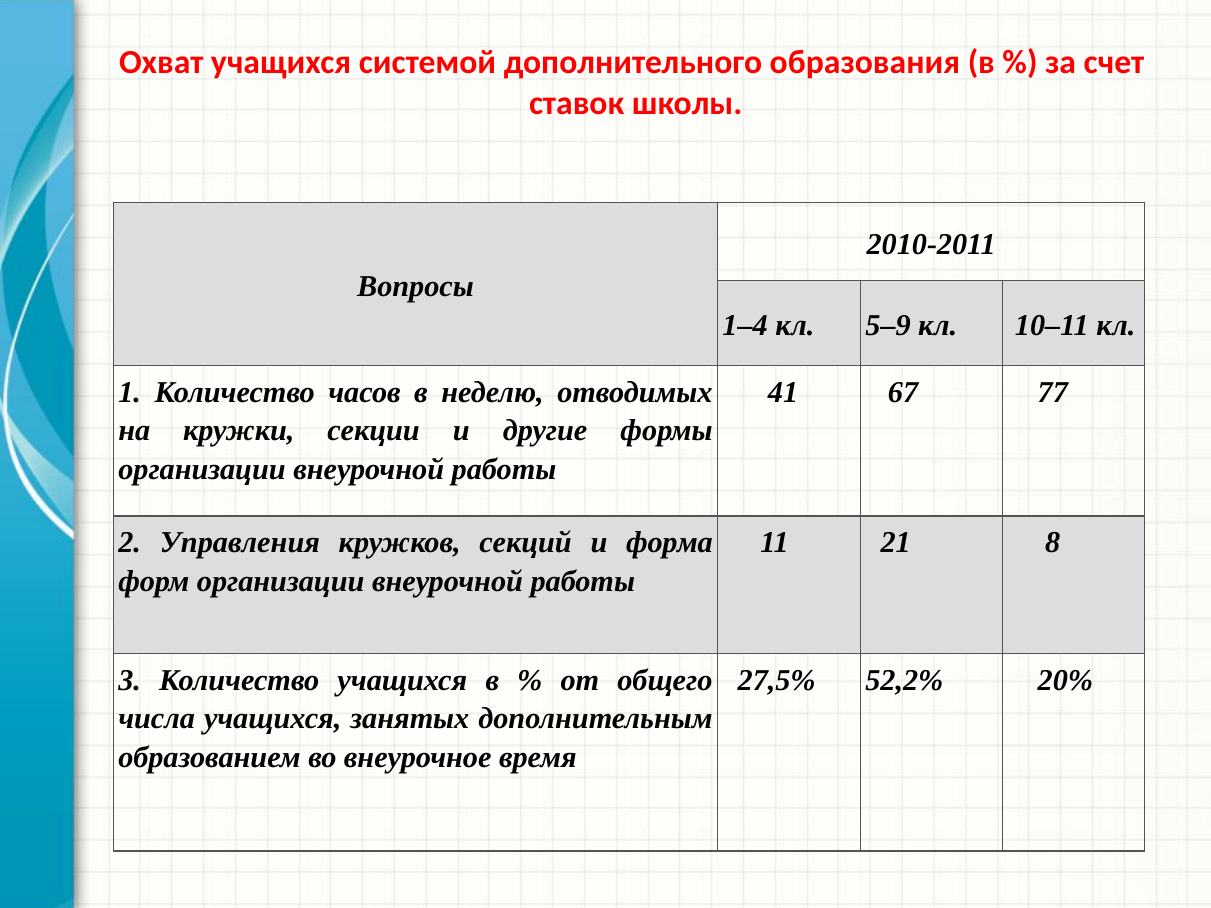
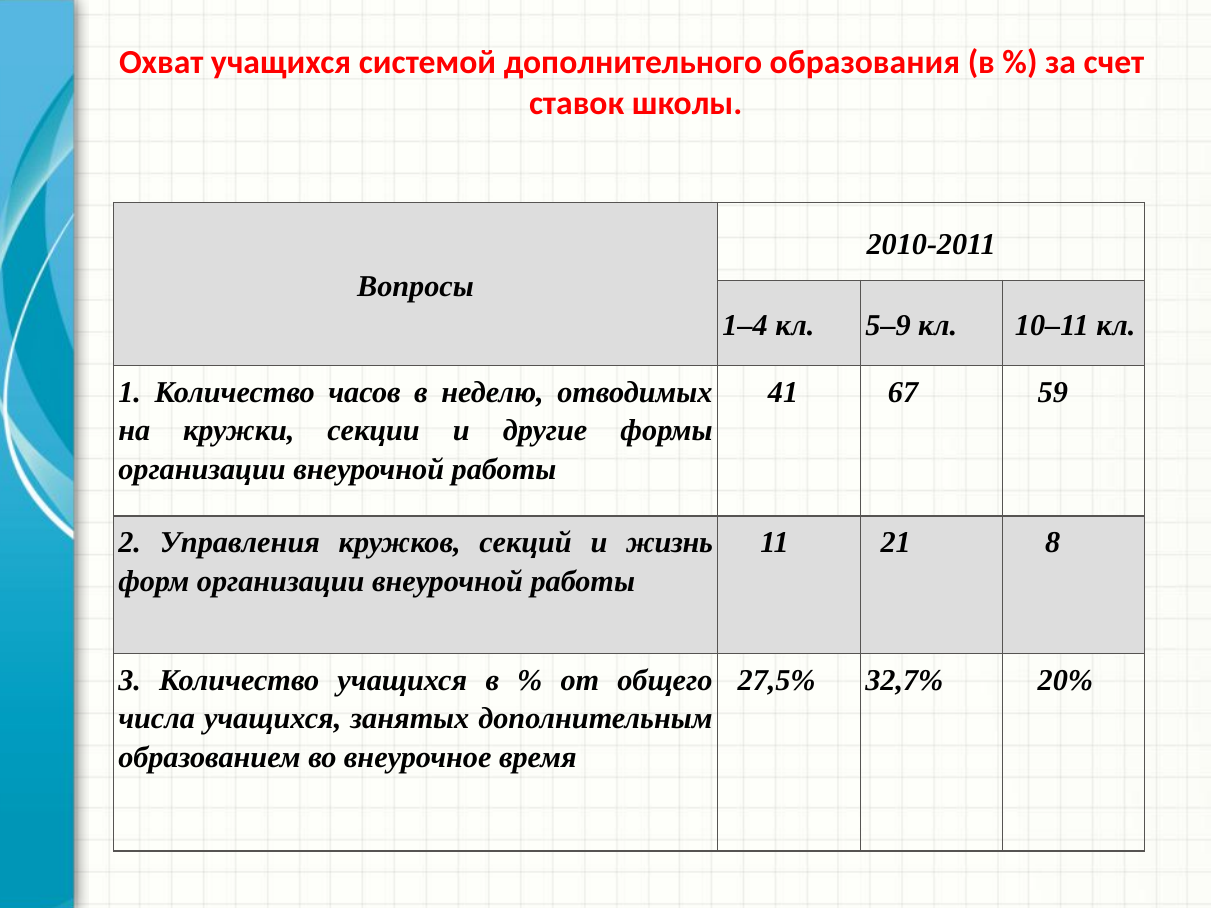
77: 77 -> 59 (1053, 393)
форма: форма -> жизнь (670, 543)
52,2%: 52,2% -> 32,7% (904, 681)
